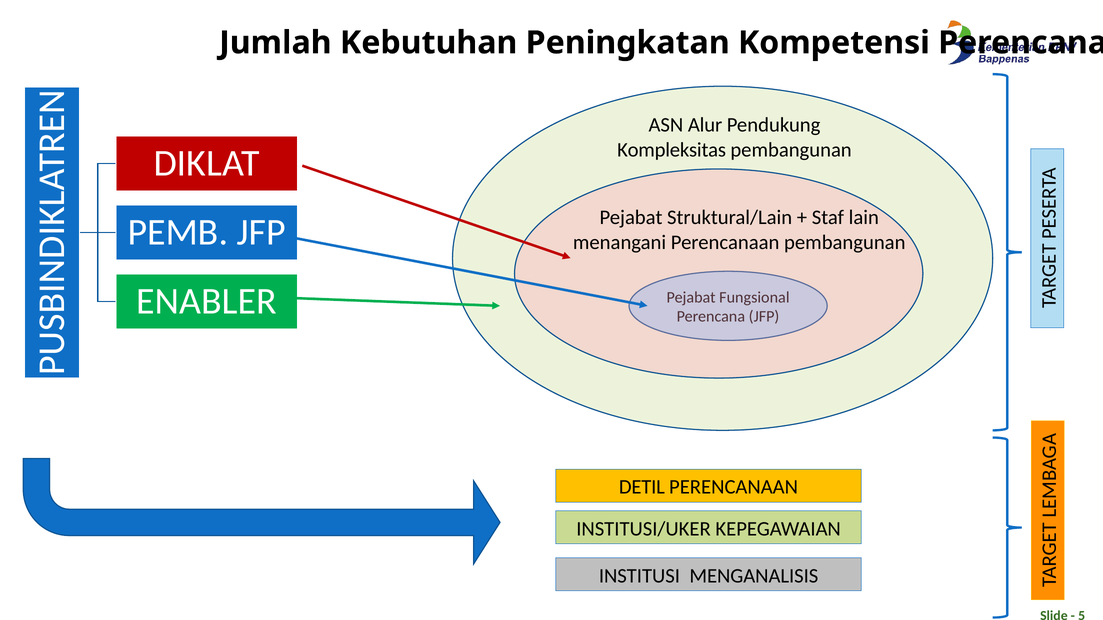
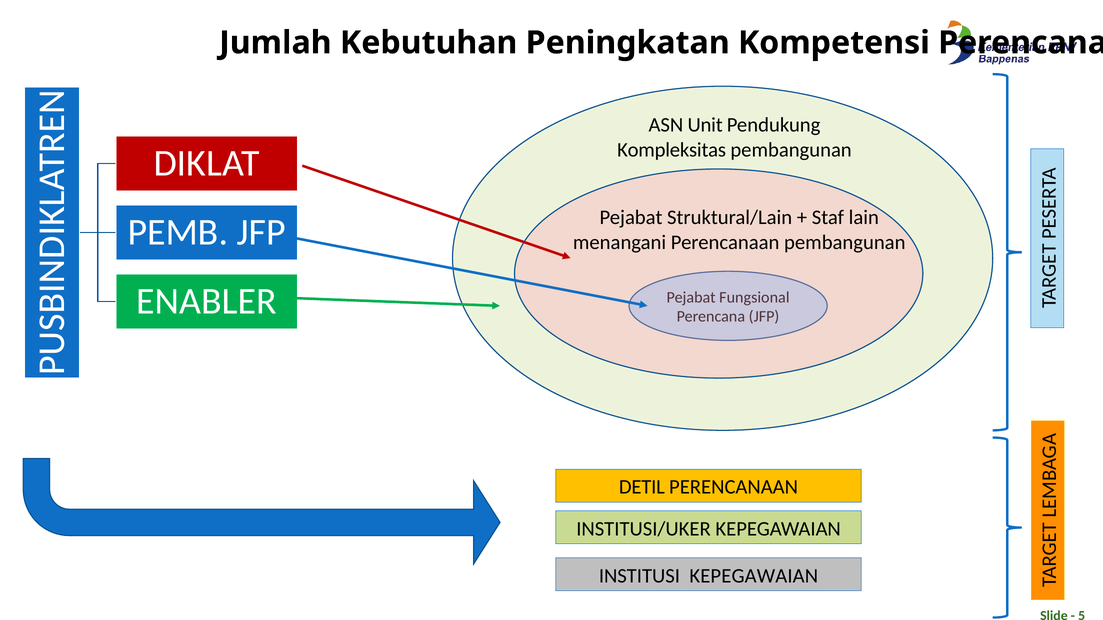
Alur: Alur -> Unit (705, 125)
INSTITUSI MENGANALISIS: MENGANALISIS -> KEPEGAWAIAN (754, 576)
